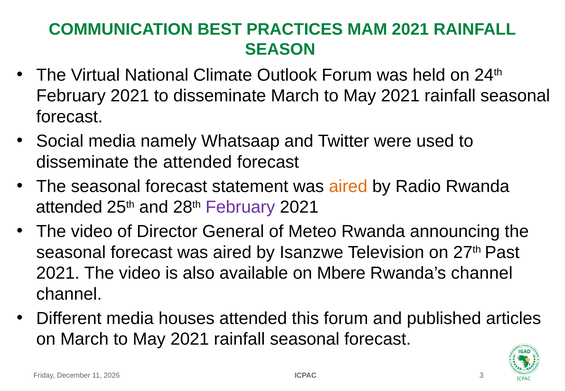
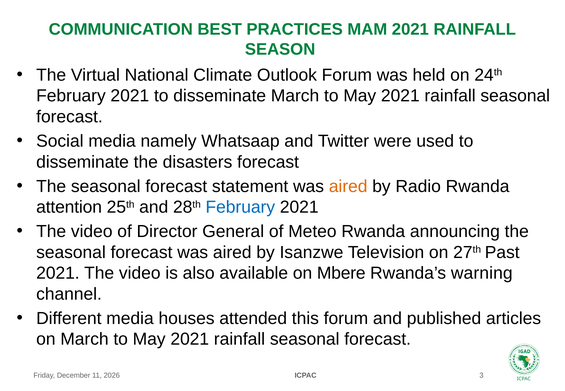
the attended: attended -> disasters (198, 162)
attended: attended -> attention (69, 207)
February colour: purple -> blue (240, 207)
Rwanda’s channel: channel -> warning (482, 273)
